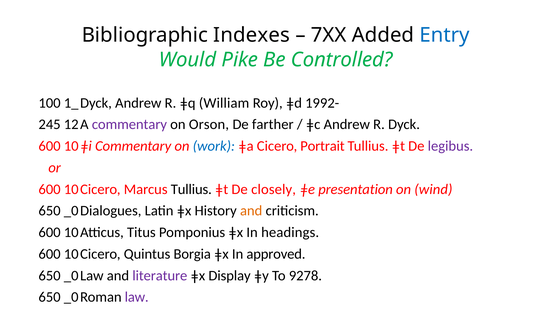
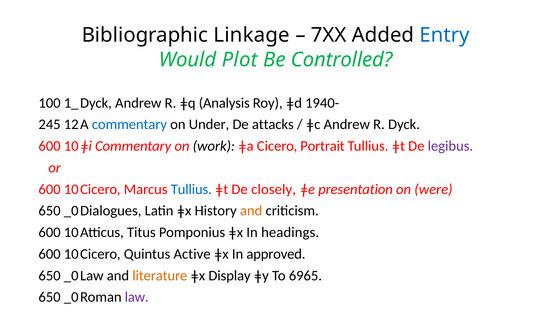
Indexes: Indexes -> Linkage (252, 35)
Pike: Pike -> Plot (240, 60)
William: William -> Analysis (224, 103)
1992-: 1992- -> 1940- (322, 103)
commentary colour: purple -> blue (129, 124)
Orson: Orson -> Under (209, 124)
farther: farther -> attacks (273, 124)
work colour: blue -> black (214, 146)
Tullius colour: black -> blue (191, 189)
wind: wind -> were (433, 189)
Borgia: Borgia -> Active (192, 254)
literature colour: purple -> orange (160, 276)
9278: 9278 -> 6965 (305, 276)
